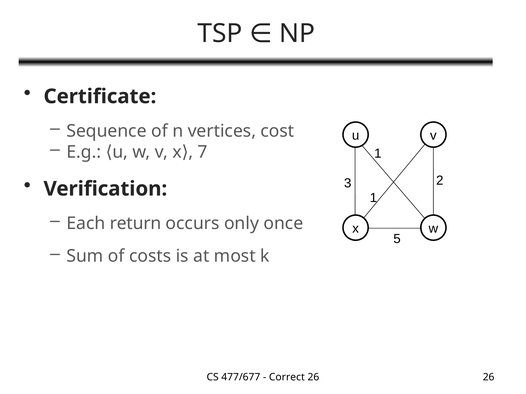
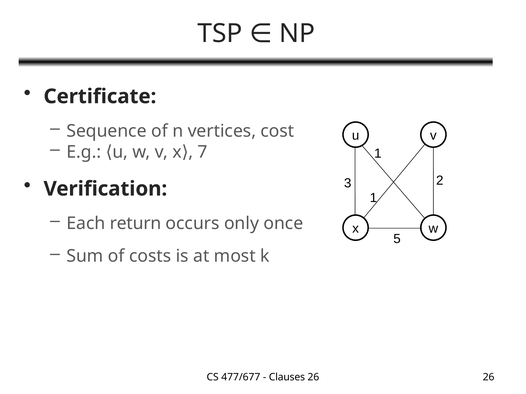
Correct: Correct -> Clauses (287, 377)
